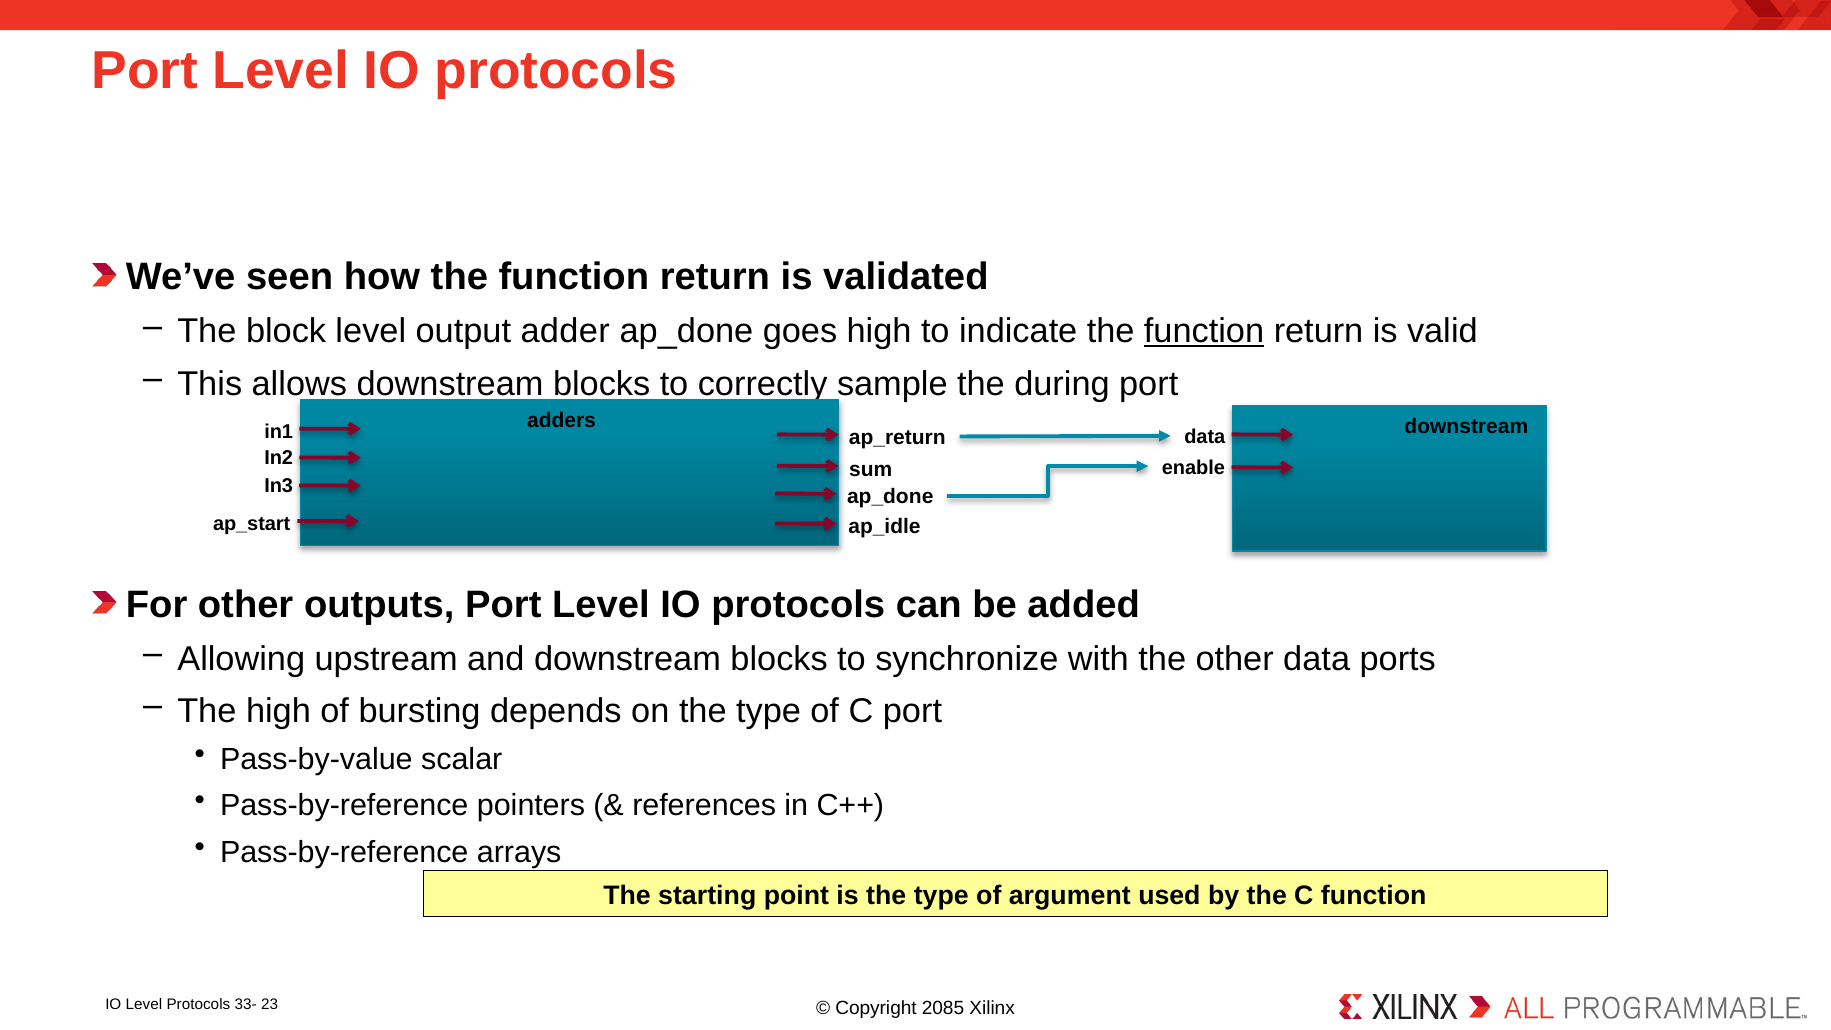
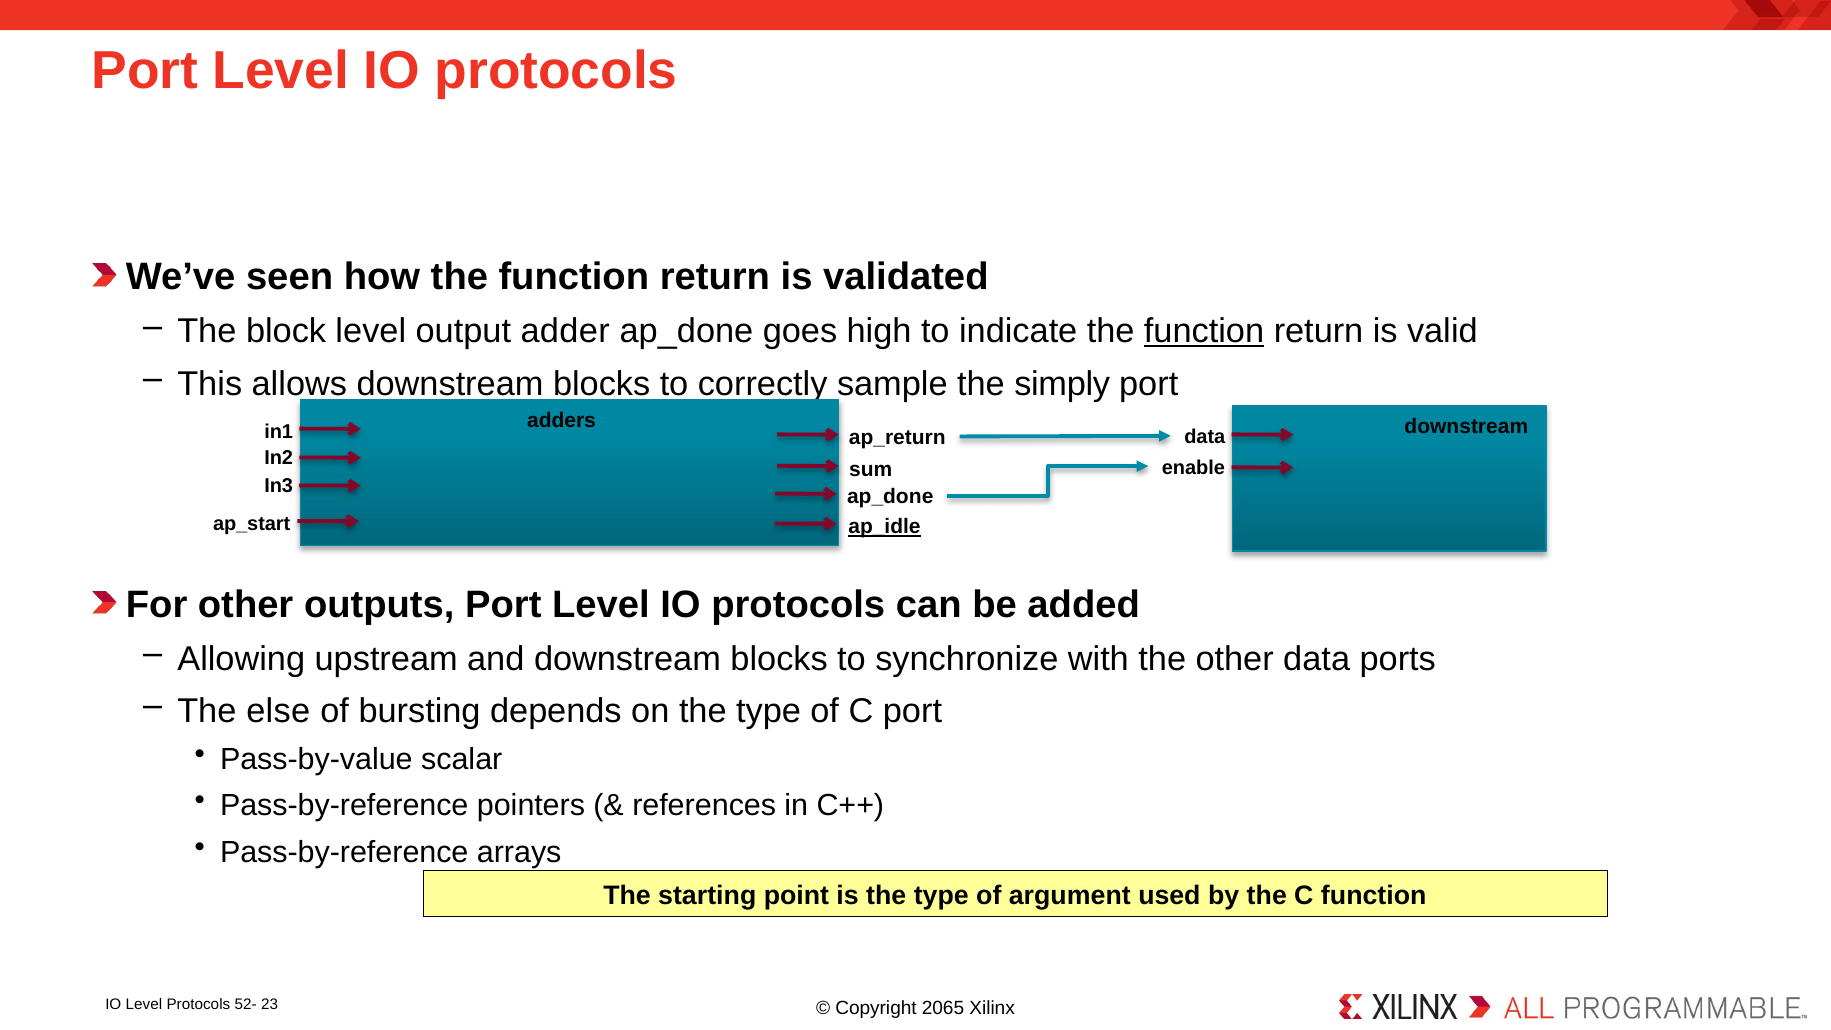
during: during -> simply (1062, 384)
ap_idle underline: none -> present (884, 527)
The high: high -> else (278, 711)
33-: 33- -> 52- (246, 1005)
2085: 2085 -> 2065 (943, 1008)
